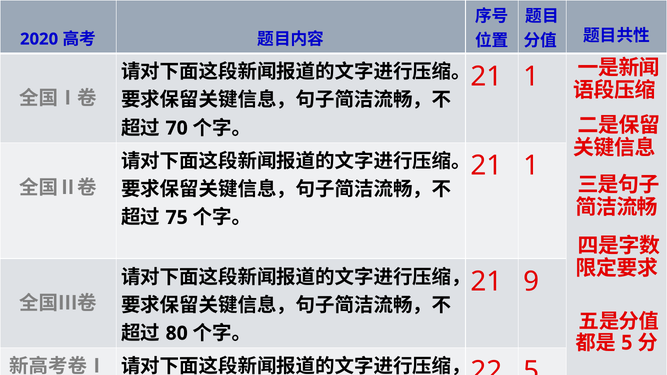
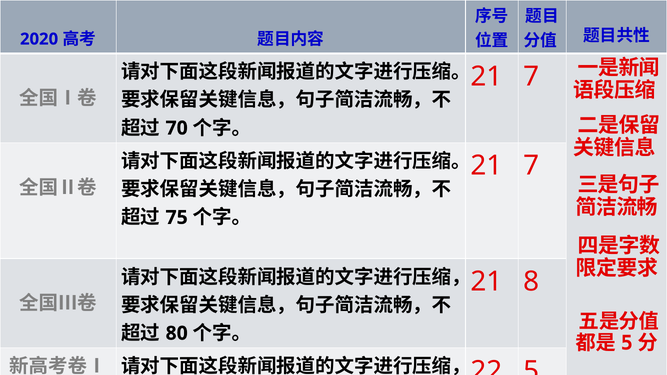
1: 1 -> 7 (531, 76)
1: 1 -> 7 (531, 166)
9: 9 -> 8 (531, 282)
